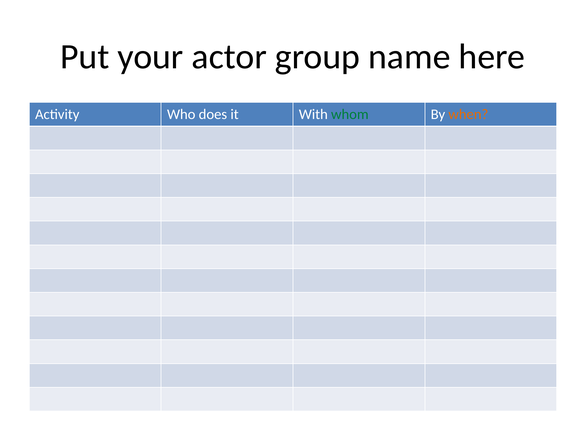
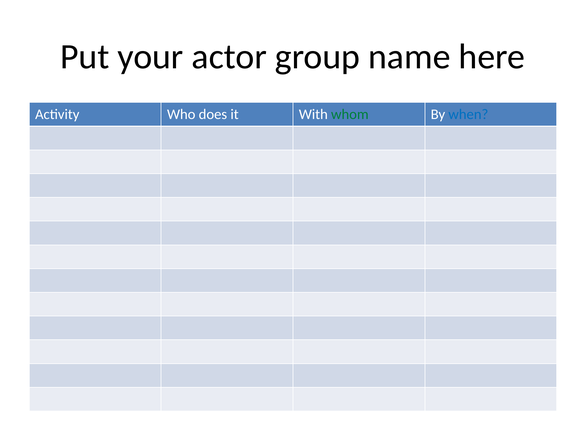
when colour: orange -> blue (468, 115)
